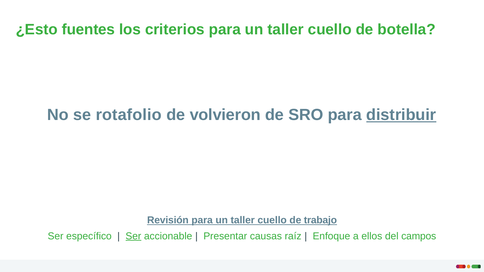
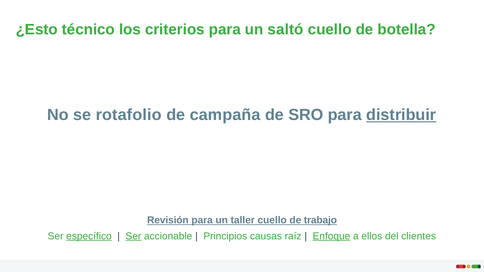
fuentes: fuentes -> técnico (88, 30)
criterios para un taller: taller -> saltó (286, 30)
volvieron: volvieron -> campaña (225, 115)
específico underline: none -> present (89, 236)
Presentar: Presentar -> Principios (225, 236)
Enfoque underline: none -> present (331, 236)
campos: campos -> clientes (419, 236)
